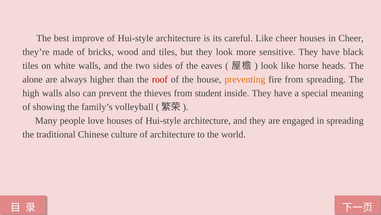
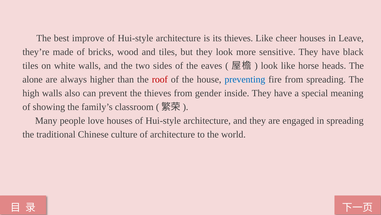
its careful: careful -> thieves (239, 38)
in Cheer: Cheer -> Leave (351, 38)
preventing colour: orange -> blue (245, 79)
student: student -> gender (208, 93)
volleyball: volleyball -> classroom (134, 107)
